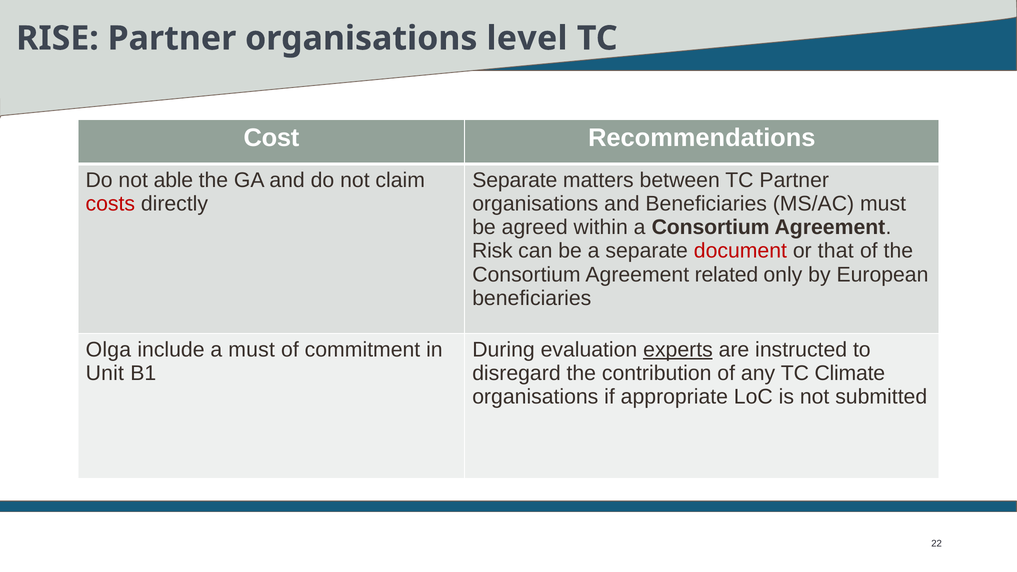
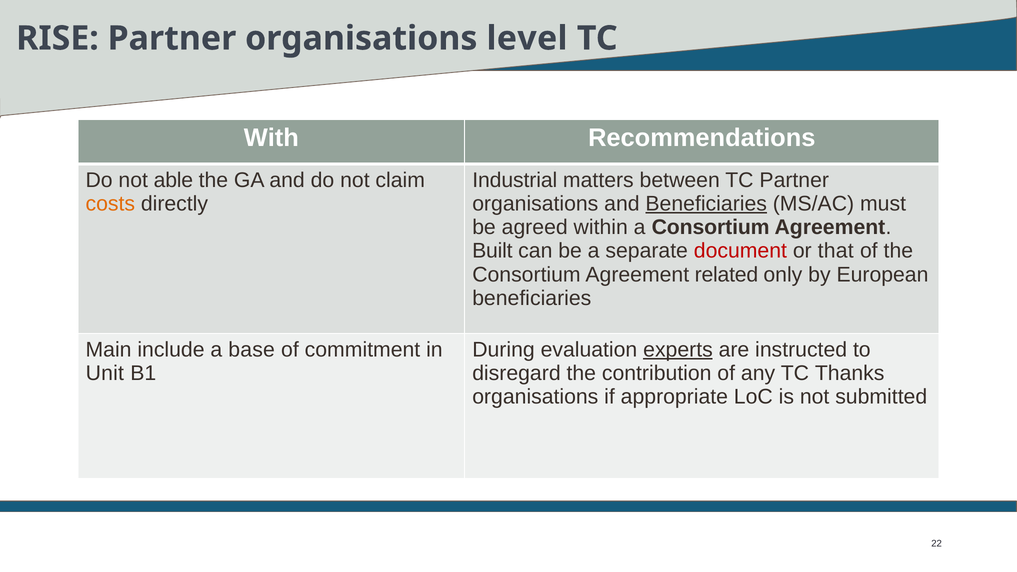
Cost: Cost -> With (271, 138)
Separate: Separate -> Industrial (515, 180)
costs colour: red -> orange (110, 204)
Beneficiaries underline: none -> present (706, 204)
Risk: Risk -> Built (492, 251)
Olga: Olga -> Main (109, 350)
a must: must -> base (252, 350)
Climate: Climate -> Thanks (850, 373)
